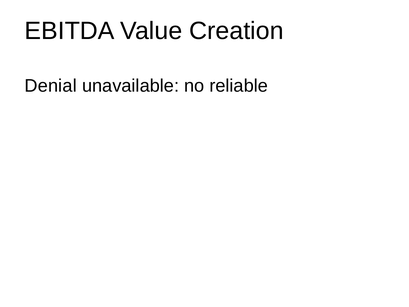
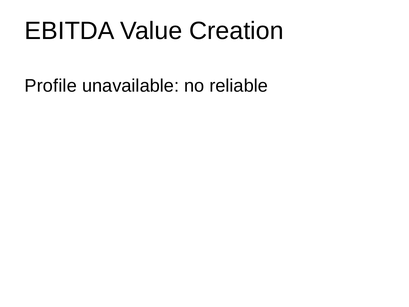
Denial: Denial -> Profile (51, 86)
